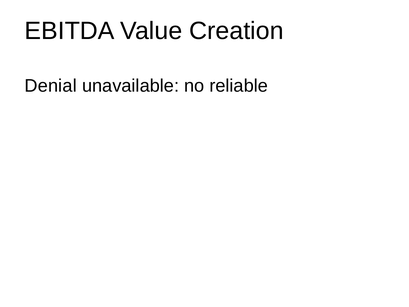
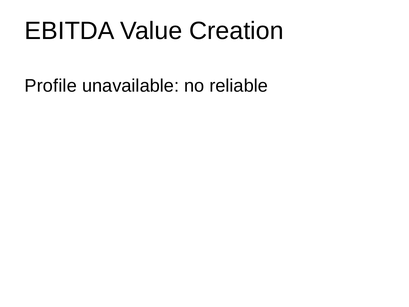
Denial: Denial -> Profile (51, 86)
